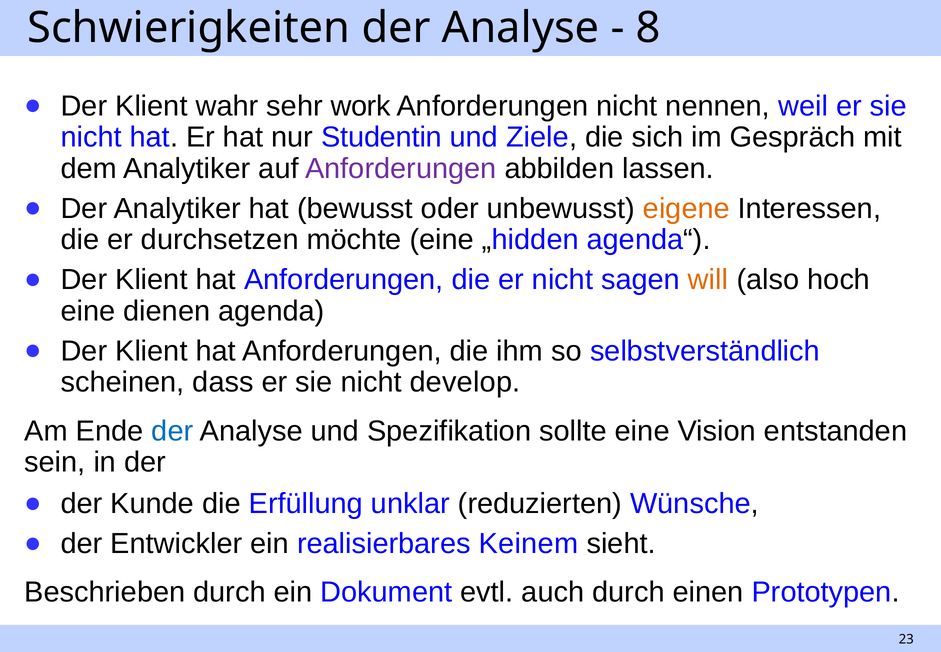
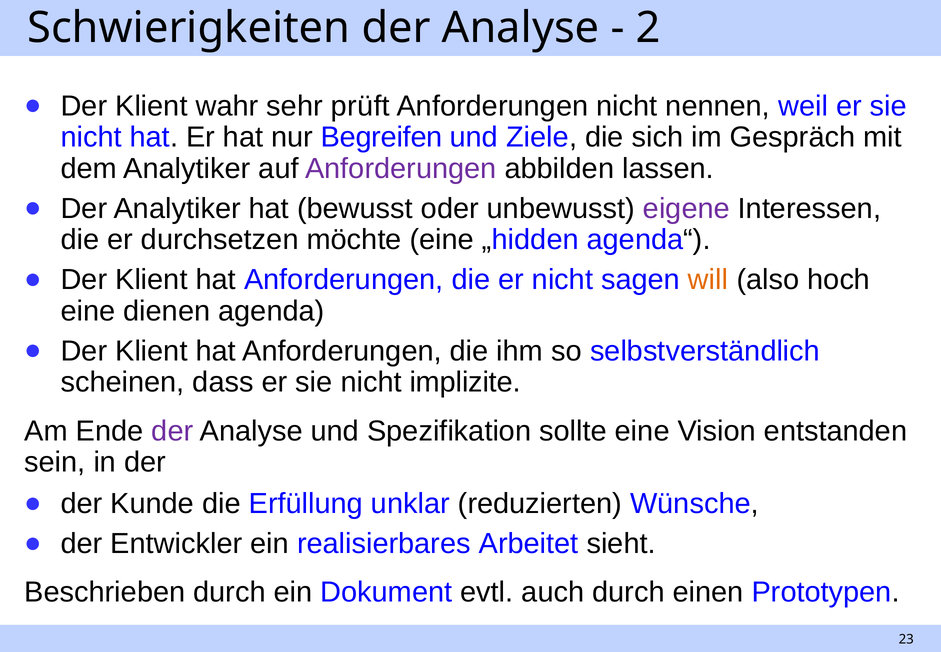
8: 8 -> 2 (648, 28)
work: work -> prüft (360, 106)
Studentin: Studentin -> Begreifen (382, 137)
eigene colour: orange -> purple (686, 208)
develop: develop -> implizite (465, 382)
der colour: blue -> purple (172, 431)
Keinem: Keinem -> Arbeitet (529, 543)
